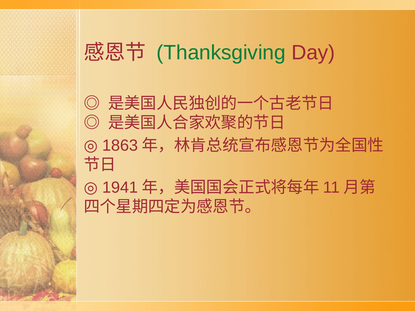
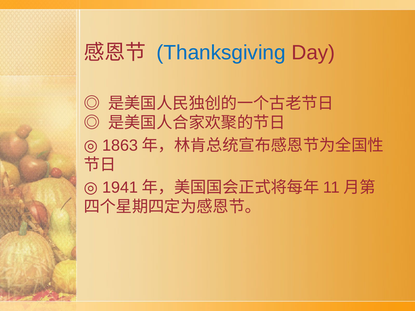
Thanksgiving colour: green -> blue (221, 53)
